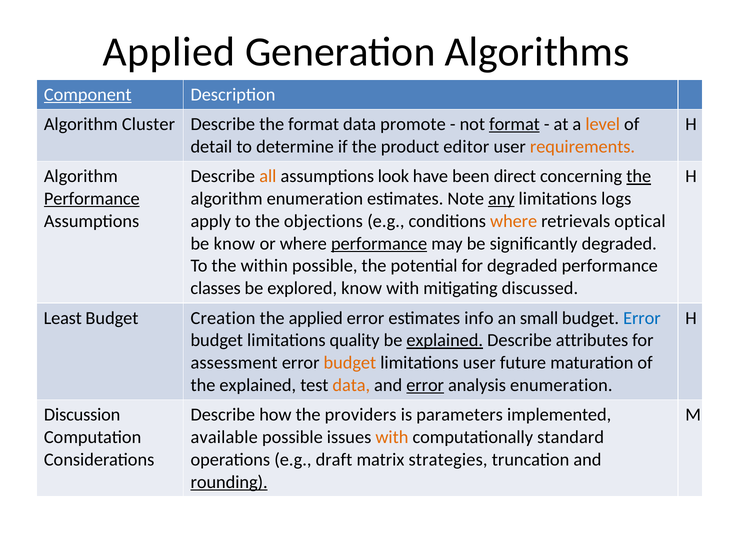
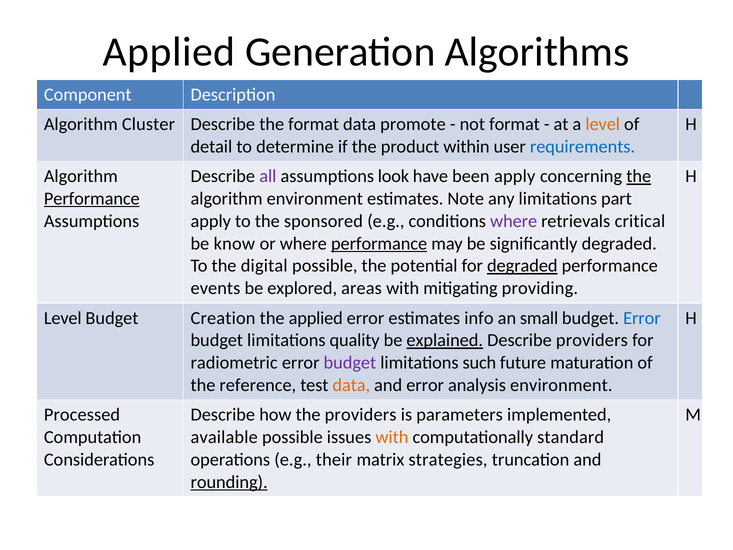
Component underline: present -> none (88, 94)
format underline: present -> none (514, 124)
editor: editor -> within (466, 147)
requirements colour: orange -> blue (583, 147)
all colour: orange -> purple (268, 176)
been direct: direct -> apply (515, 176)
algorithm enumeration: enumeration -> environment (315, 199)
any underline: present -> none (501, 199)
logs: logs -> part (616, 199)
objections: objections -> sponsored (323, 221)
where colour: orange -> purple (514, 221)
optical: optical -> critical (640, 221)
within: within -> digital (264, 266)
degraded underline: none -> present (522, 266)
classes: classes -> events (215, 288)
explored know: know -> areas (362, 288)
discussed: discussed -> providing (540, 288)
Least: Least -> Level (63, 318)
Describe attributes: attributes -> providers (592, 340)
assessment: assessment -> radiometric (234, 363)
budget colour: orange -> purple (350, 363)
limitations user: user -> such (479, 363)
the explained: explained -> reference (258, 385)
error underline: present -> none (425, 385)
analysis enumeration: enumeration -> environment (561, 385)
Discussion: Discussion -> Processed (82, 415)
draft: draft -> their (334, 459)
